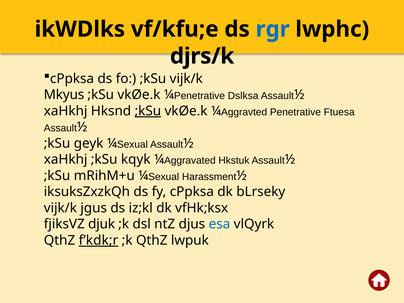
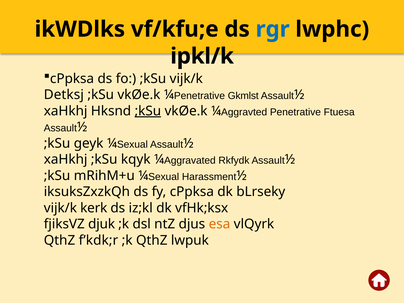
djrs/k: djrs/k -> ipkl/k (202, 56)
Mkyus: Mkyus -> Detksj (64, 95)
Dslksa: Dslksa -> Gkmlst (243, 96)
Hkstuk: Hkstuk -> Rkfydk (234, 161)
jgus: jgus -> kerk (94, 208)
esa colour: blue -> orange (219, 224)
f’kdk;r underline: present -> none (98, 240)
